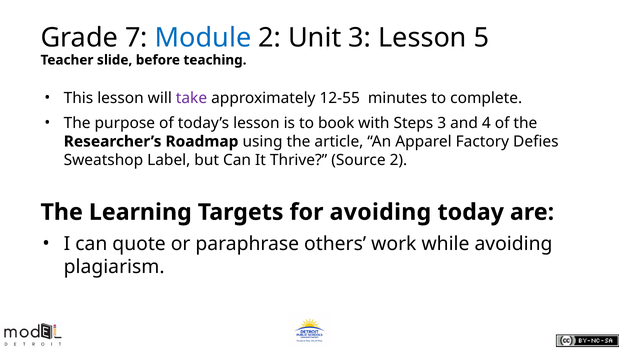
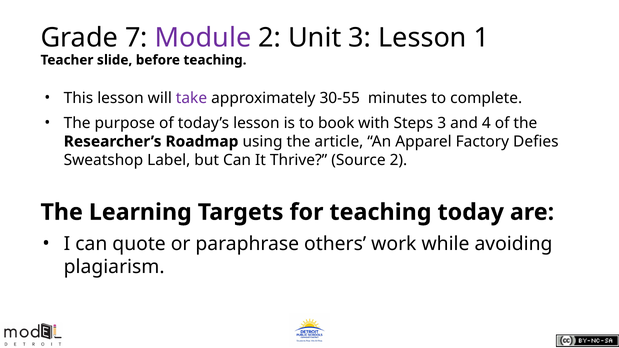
Module colour: blue -> purple (203, 38)
5: 5 -> 1 (482, 38)
12-55: 12-55 -> 30-55 (340, 98)
for avoiding: avoiding -> teaching (380, 212)
